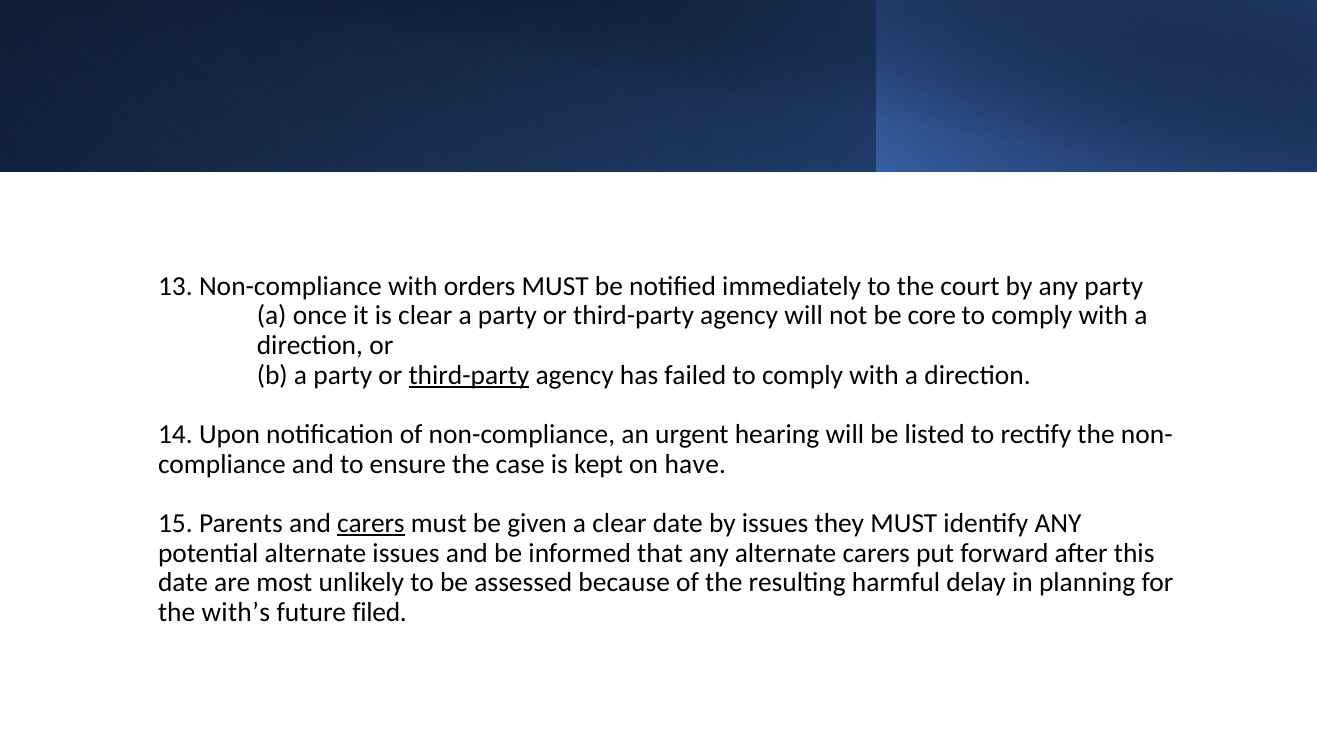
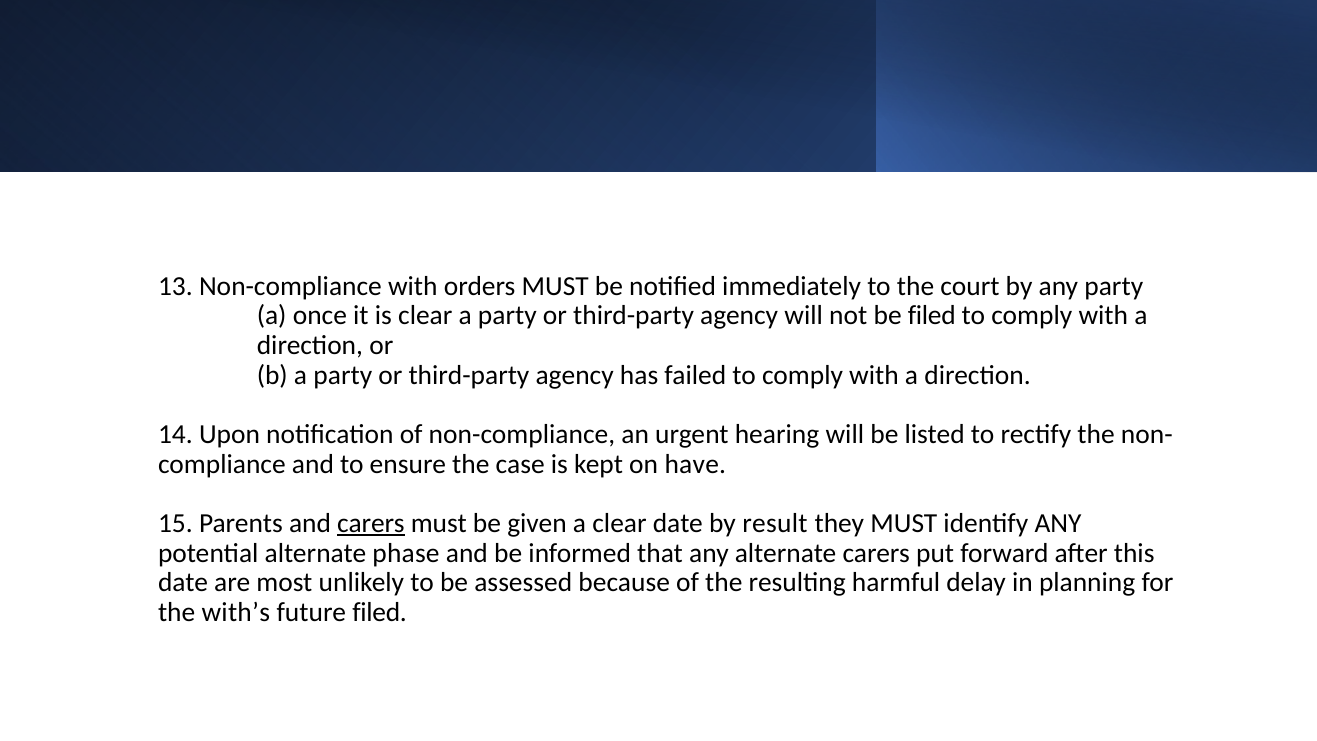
be core: core -> filed (932, 316)
third-party underline: present -> none (469, 375)
by issues: issues -> result (775, 523)
alternate issues: issues -> phase (406, 553)
